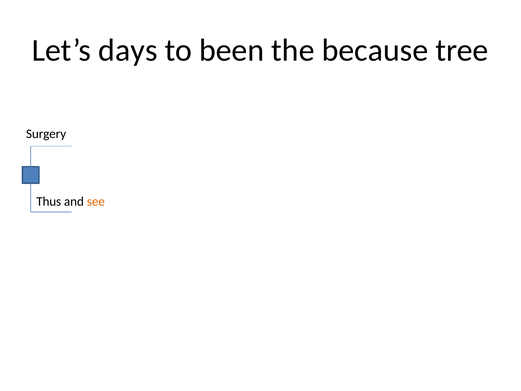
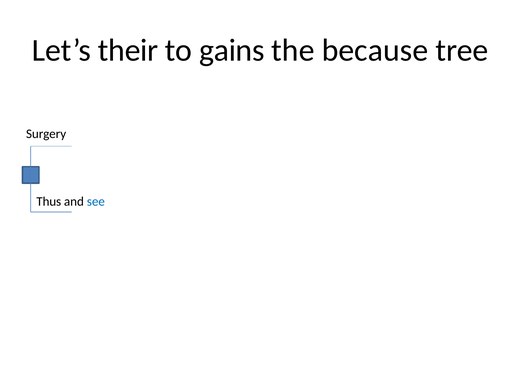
days: days -> their (128, 50)
been: been -> gains (232, 50)
see colour: orange -> blue (96, 201)
